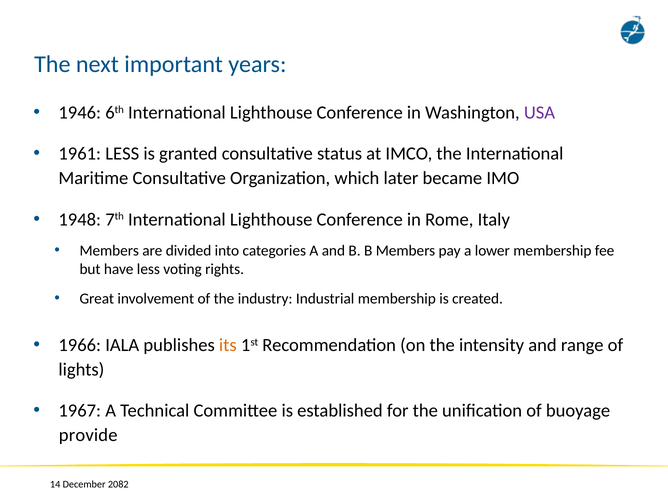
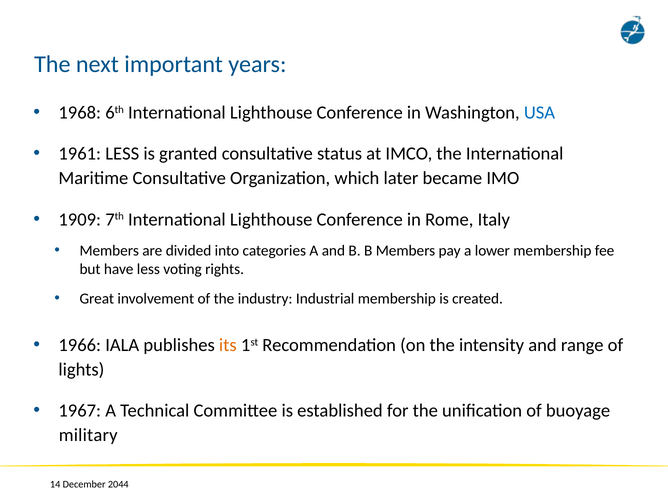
1946: 1946 -> 1968 (80, 113)
USA colour: purple -> blue (539, 113)
1948: 1948 -> 1909 (80, 219)
provide: provide -> military (88, 435)
2082: 2082 -> 2044 (118, 484)
